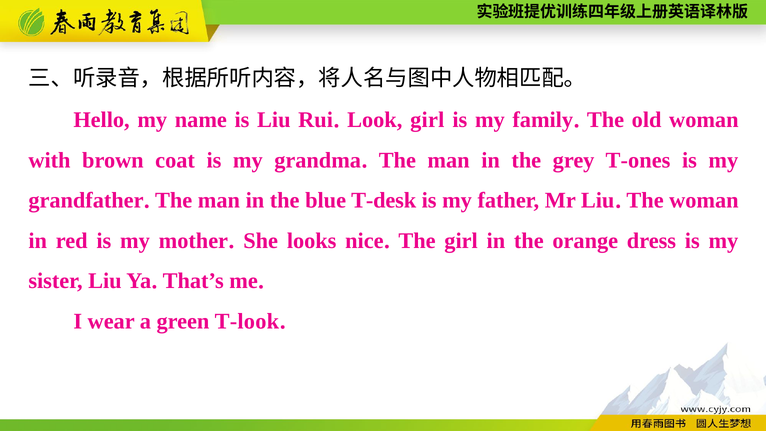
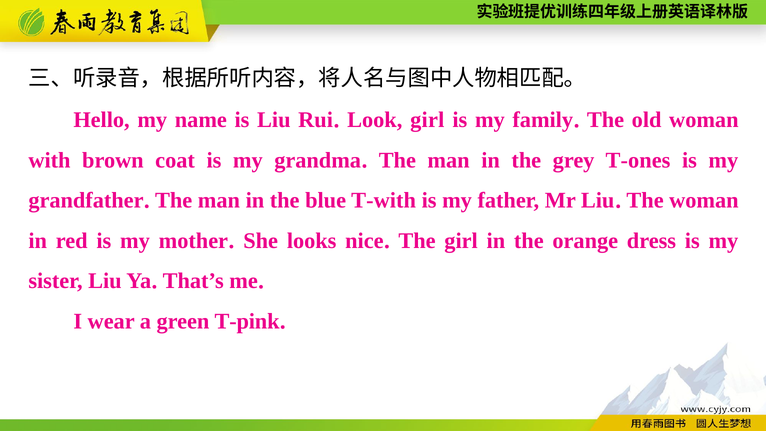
T-desk: T-desk -> T-with (384, 200)
T-look: T-look -> T-pink (247, 321)
